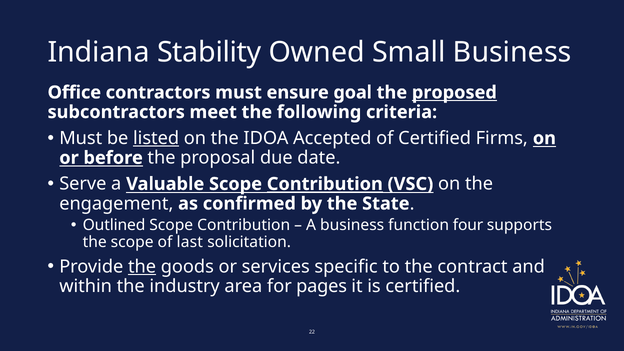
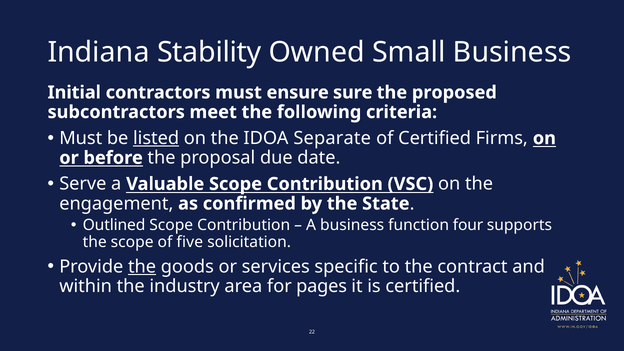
Office: Office -> Initial (74, 92)
goal: goal -> sure (353, 92)
proposed underline: present -> none (454, 92)
Accepted: Accepted -> Separate (332, 138)
Contribution underline: present -> none (325, 184)
last: last -> five (190, 242)
